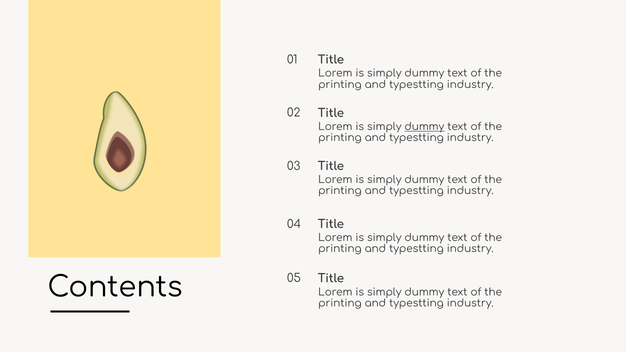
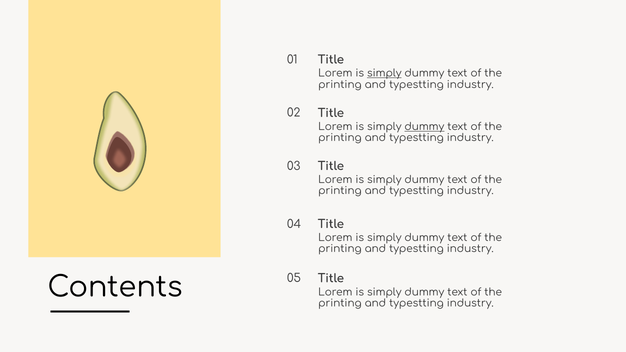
simply underline: none -> present (384, 73)
